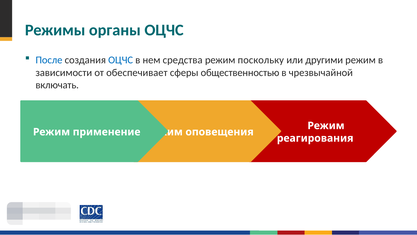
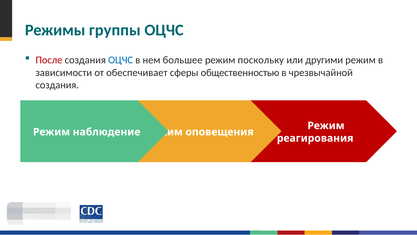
органы: органы -> группы (115, 30)
После colour: blue -> red (49, 60)
средства: средства -> большее (183, 60)
включать: включать -> создания (57, 85)
применение: применение -> наблюдение (107, 132)
